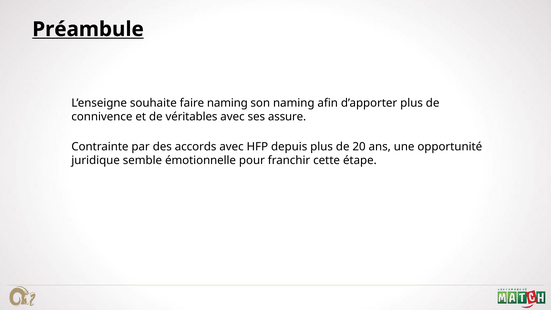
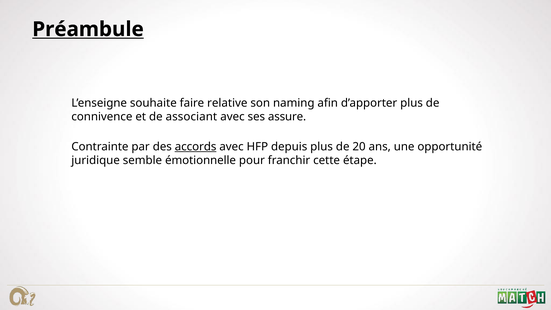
faire naming: naming -> relative (227, 103)
véritables: véritables -> associant (191, 117)
accords underline: none -> present (196, 147)
